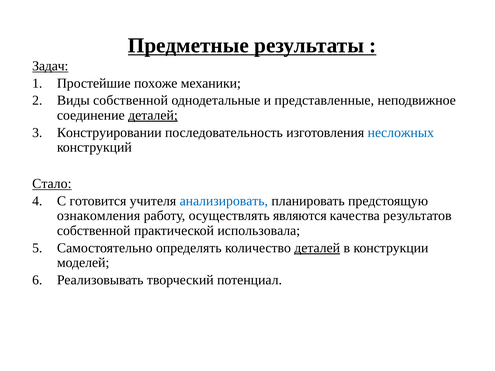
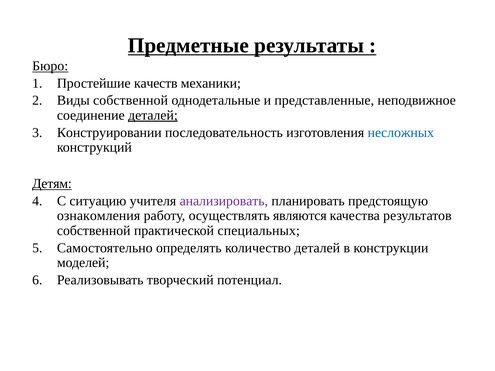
Задач: Задач -> Бюро (50, 66)
похоже: похоже -> качеств (156, 83)
Стало: Стало -> Детям (52, 184)
готовится: готовится -> ситуацию (98, 201)
анализировать colour: blue -> purple (224, 201)
использовала: использовала -> специальных (259, 231)
деталей underline: present -> none (317, 248)
